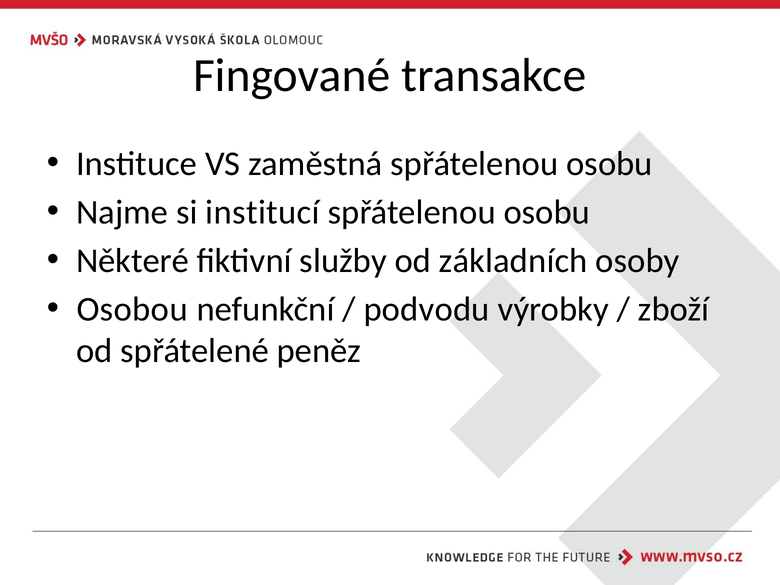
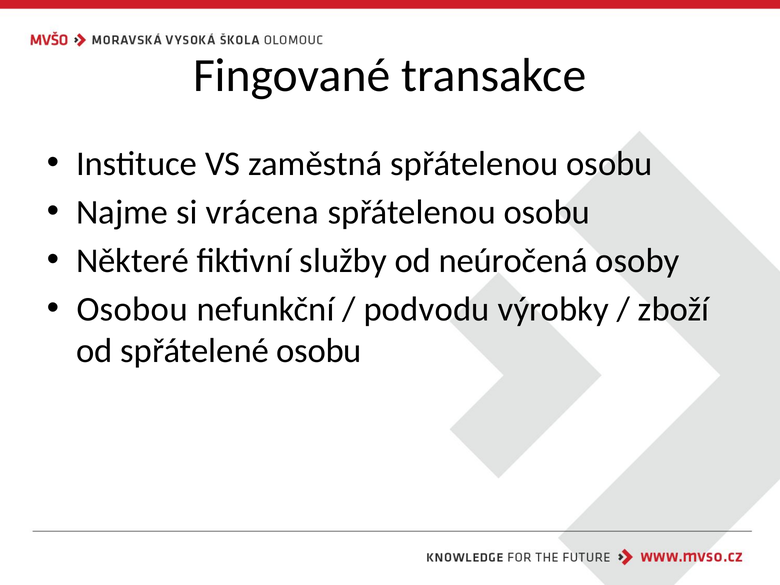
institucí: institucí -> vrácena (263, 212)
základních: základních -> neúročená (513, 261)
spřátelené peněz: peněz -> osobu (319, 351)
